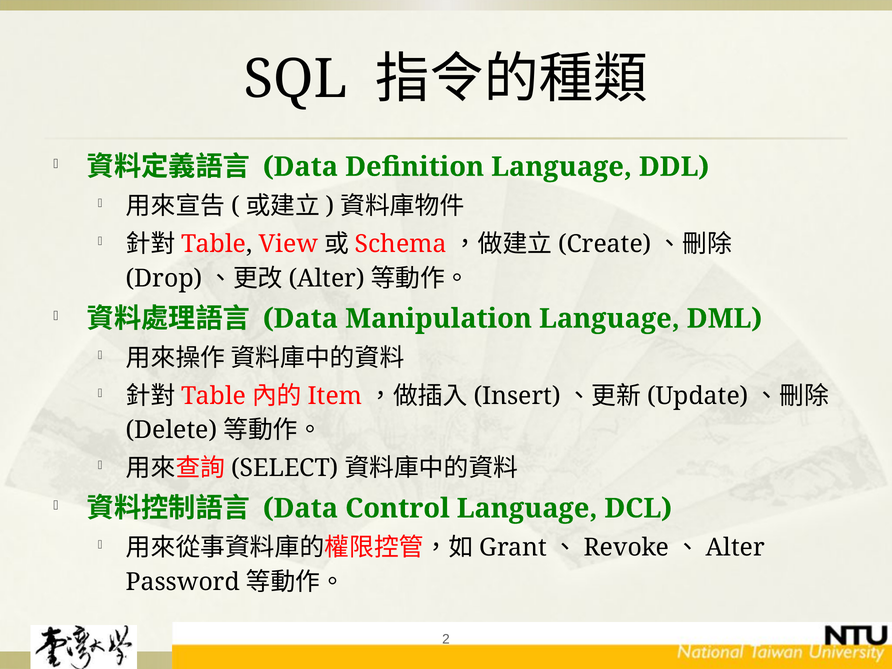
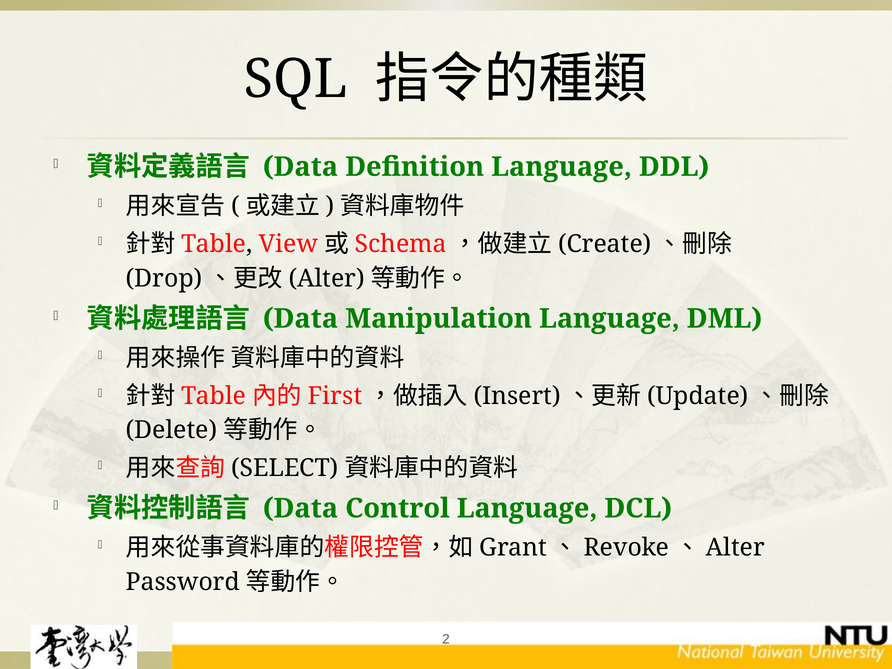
Item: Item -> First (335, 396)
